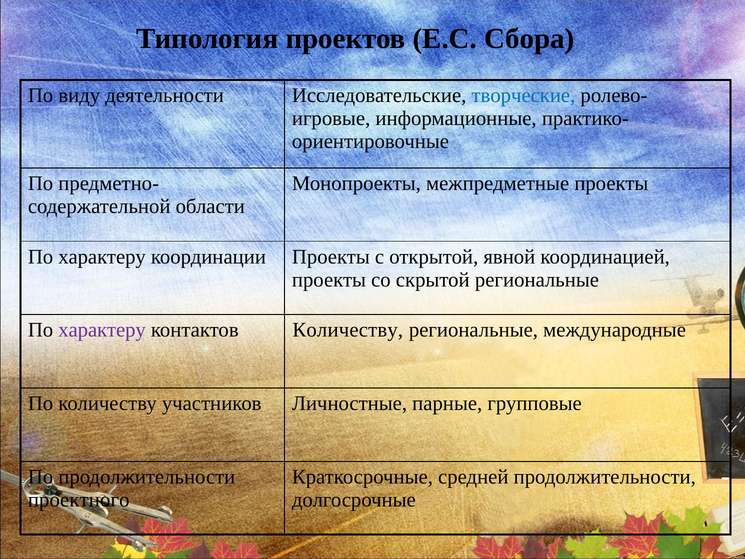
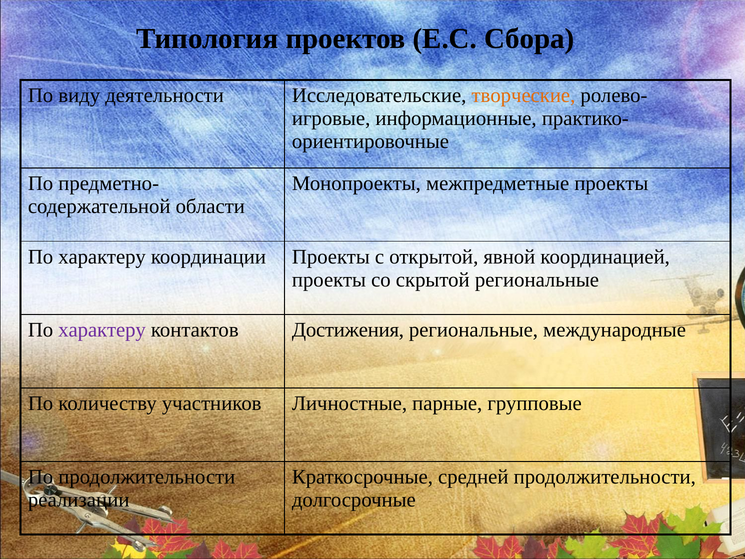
творческие colour: blue -> orange (523, 95)
контактов Количеству: Количеству -> Достижения (348, 330)
проектного: проектного -> реализации (79, 500)
